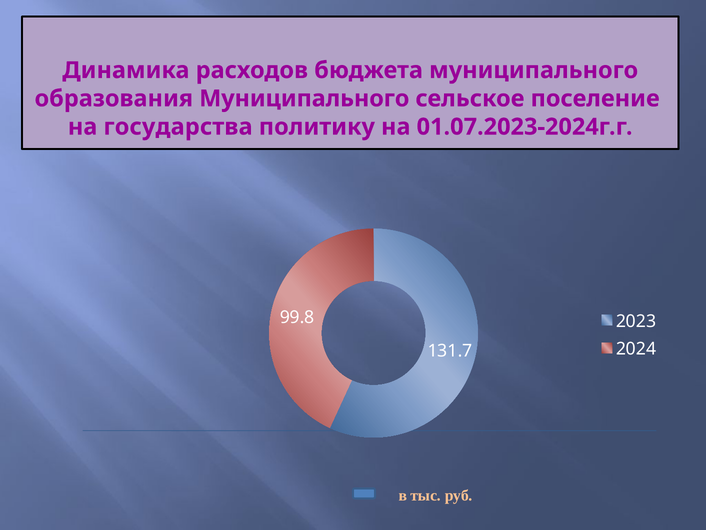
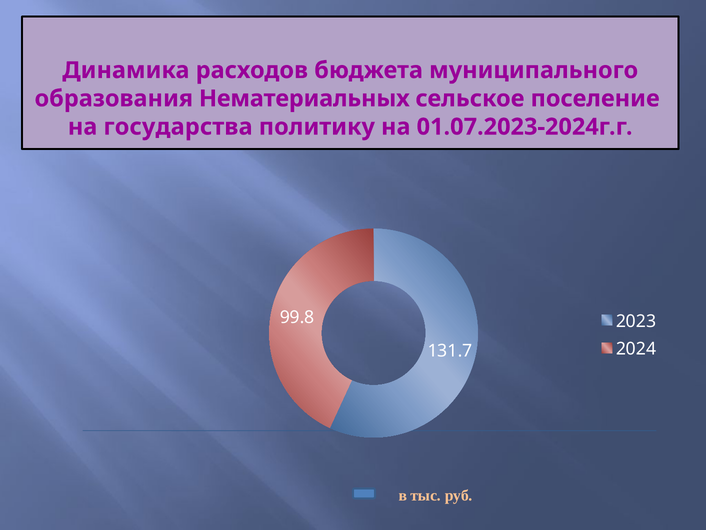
образования Муниципального: Муниципального -> Нематериальных (304, 98)
